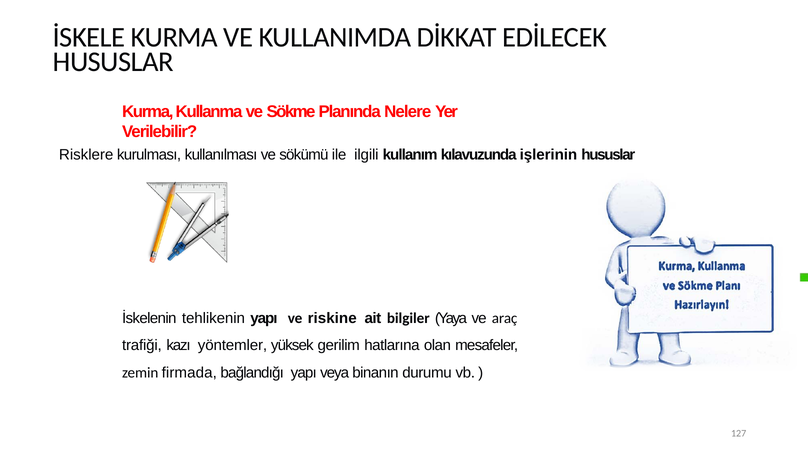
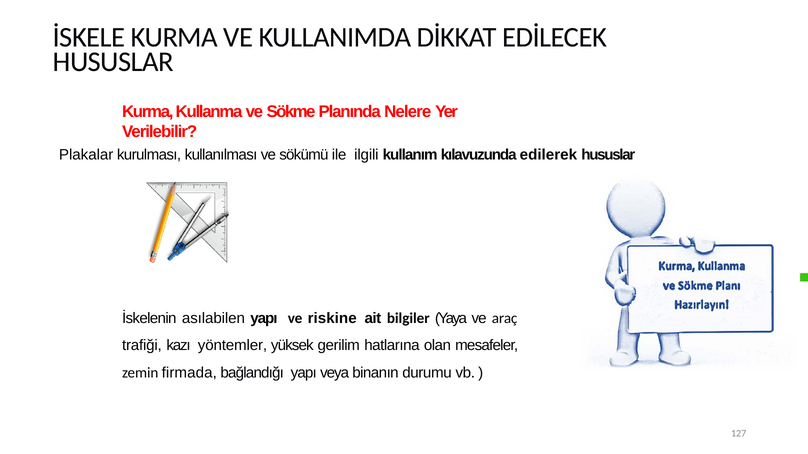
Risklere: Risklere -> Plakalar (86, 155)
işlerinin: işlerinin -> edilerek (548, 155)
tehlikenin: tehlikenin -> asılabilen (213, 318)
